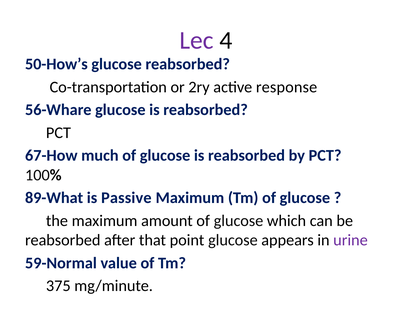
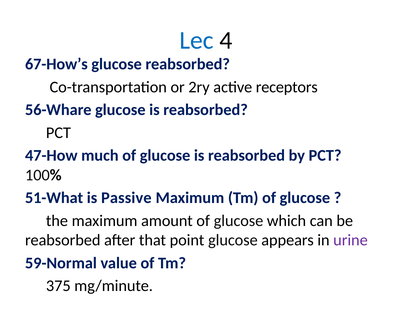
Lec colour: purple -> blue (197, 40)
50-How’s: 50-How’s -> 67-How’s (56, 64)
response: response -> receptors (287, 87)
67-How: 67-How -> 47-How (51, 155)
89-What: 89-What -> 51-What (54, 198)
